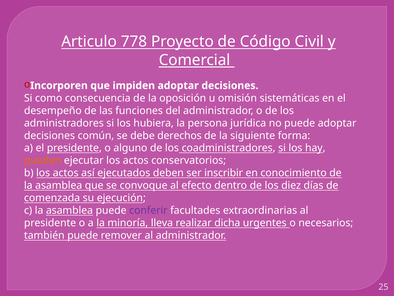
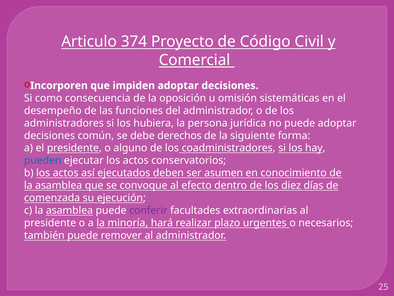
778: 778 -> 374 (134, 41)
pueden colour: orange -> blue (43, 160)
inscribir: inscribir -> asumen (224, 173)
lleva: lleva -> hará (162, 223)
dicha: dicha -> plazo (227, 223)
